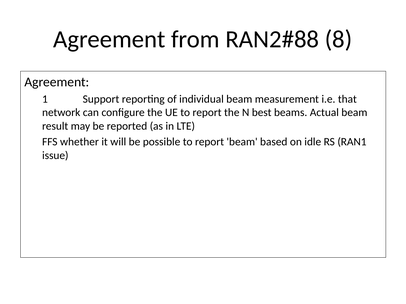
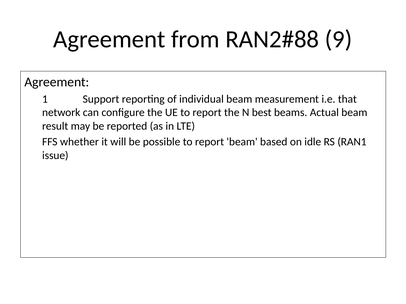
8: 8 -> 9 (339, 39)
